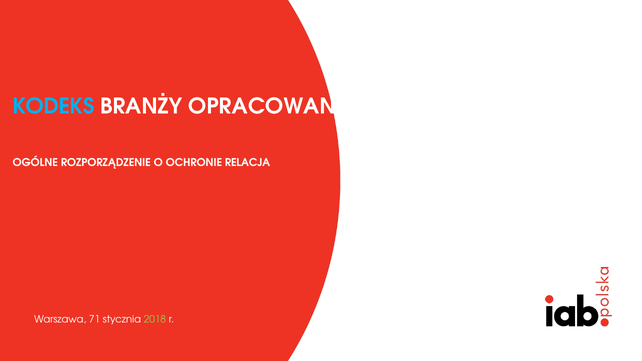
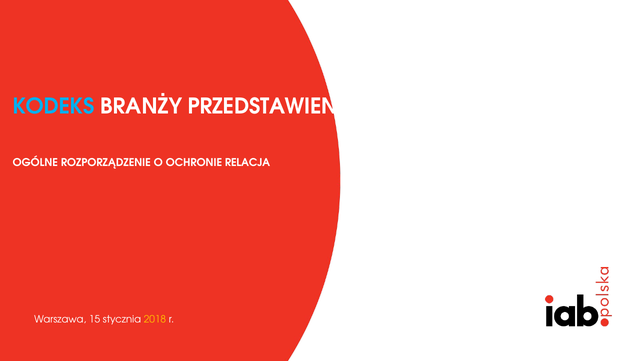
OPRACOWANIE: OPRACOWANIE -> PRZEDSTAWIENIE (271, 107)
71: 71 -> 15 (95, 320)
2018 colour: light green -> yellow (155, 320)
